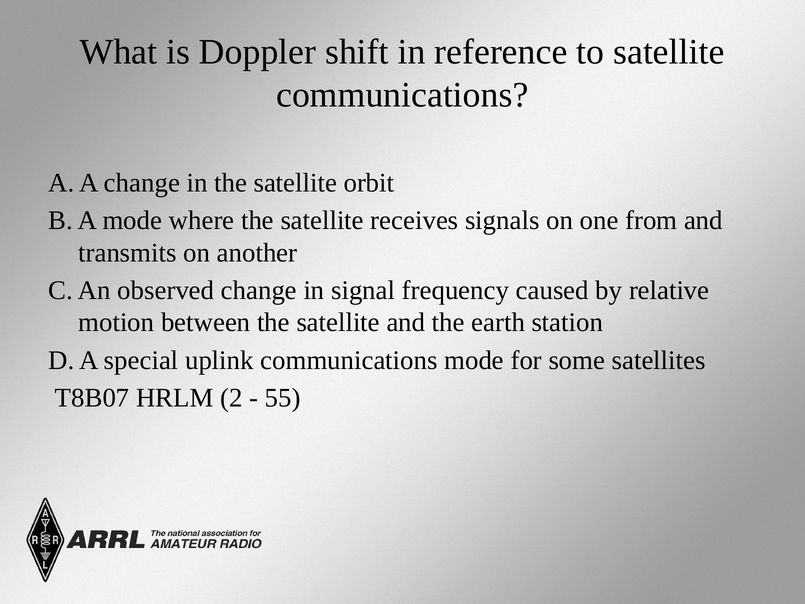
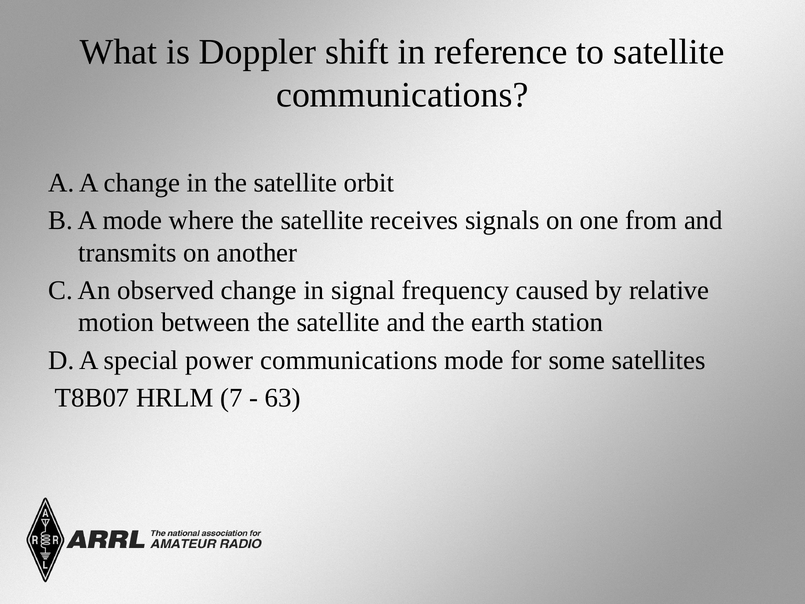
uplink: uplink -> power (219, 360)
2: 2 -> 7 (231, 398)
55: 55 -> 63 (283, 398)
